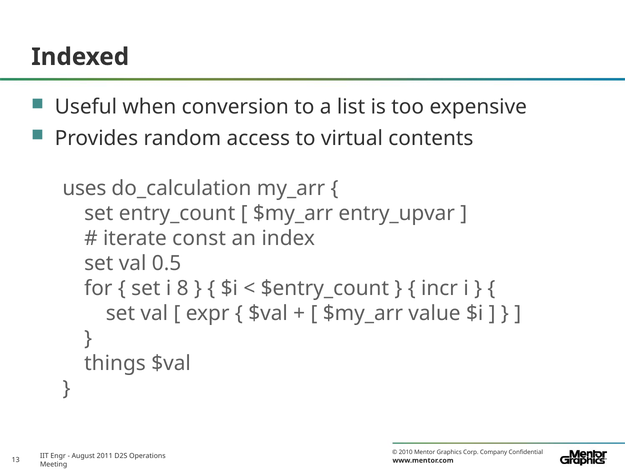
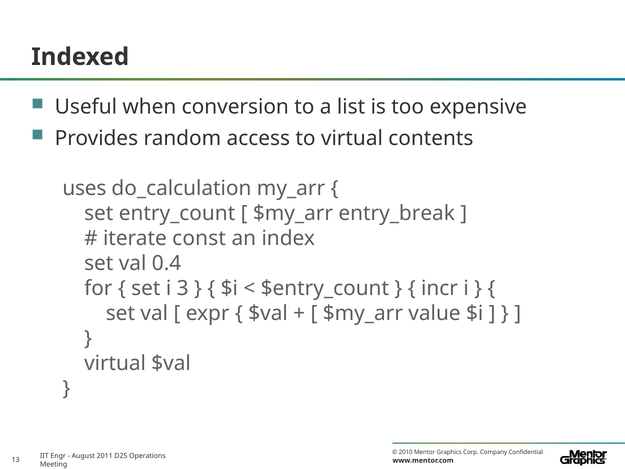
entry_upvar: entry_upvar -> entry_break (397, 213)
0.5: 0.5 -> 0.4 (167, 263)
8: 8 -> 3 (183, 288)
things: things -> virtual (115, 363)
